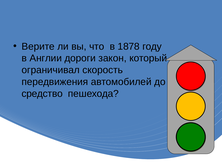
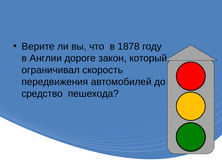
дороги: дороги -> дороге (80, 58)
